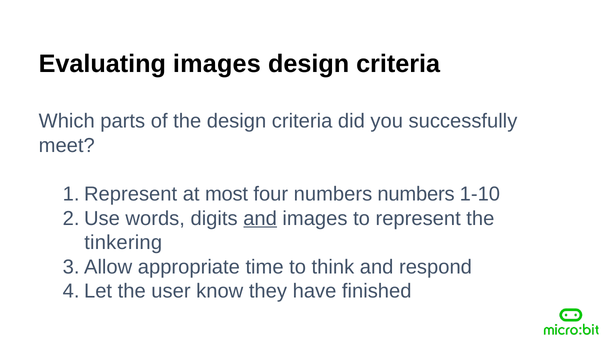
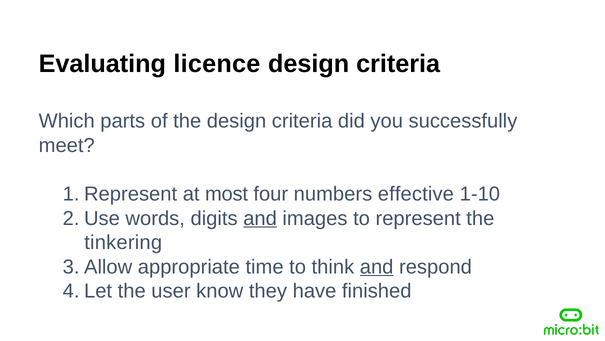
Evaluating images: images -> licence (217, 64)
numbers numbers: numbers -> effective (416, 194)
and underline: none -> present (377, 266)
